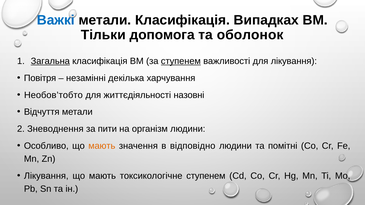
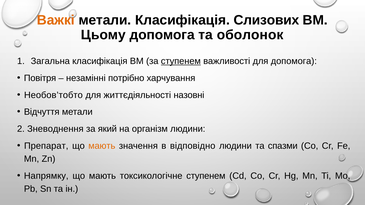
Важкі colour: blue -> orange (56, 20)
Випадках: Випадках -> Слизових (266, 20)
Тільки: Тільки -> Цьому (103, 35)
Загальна underline: present -> none (50, 61)
для лікування: лікування -> допомога (294, 61)
декілька: декілька -> потрібно (126, 78)
пити: пити -> який (107, 129)
Особливо: Особливо -> Препарат (46, 146)
помітні: помітні -> спазми (283, 146)
Лікування: Лікування -> Напрямку (46, 176)
